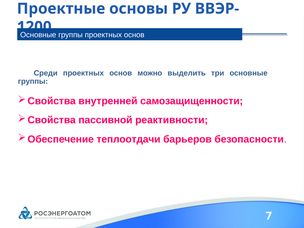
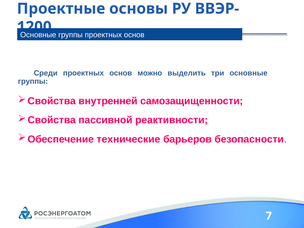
теплоотдачи: теплоотдачи -> технические (128, 139)
